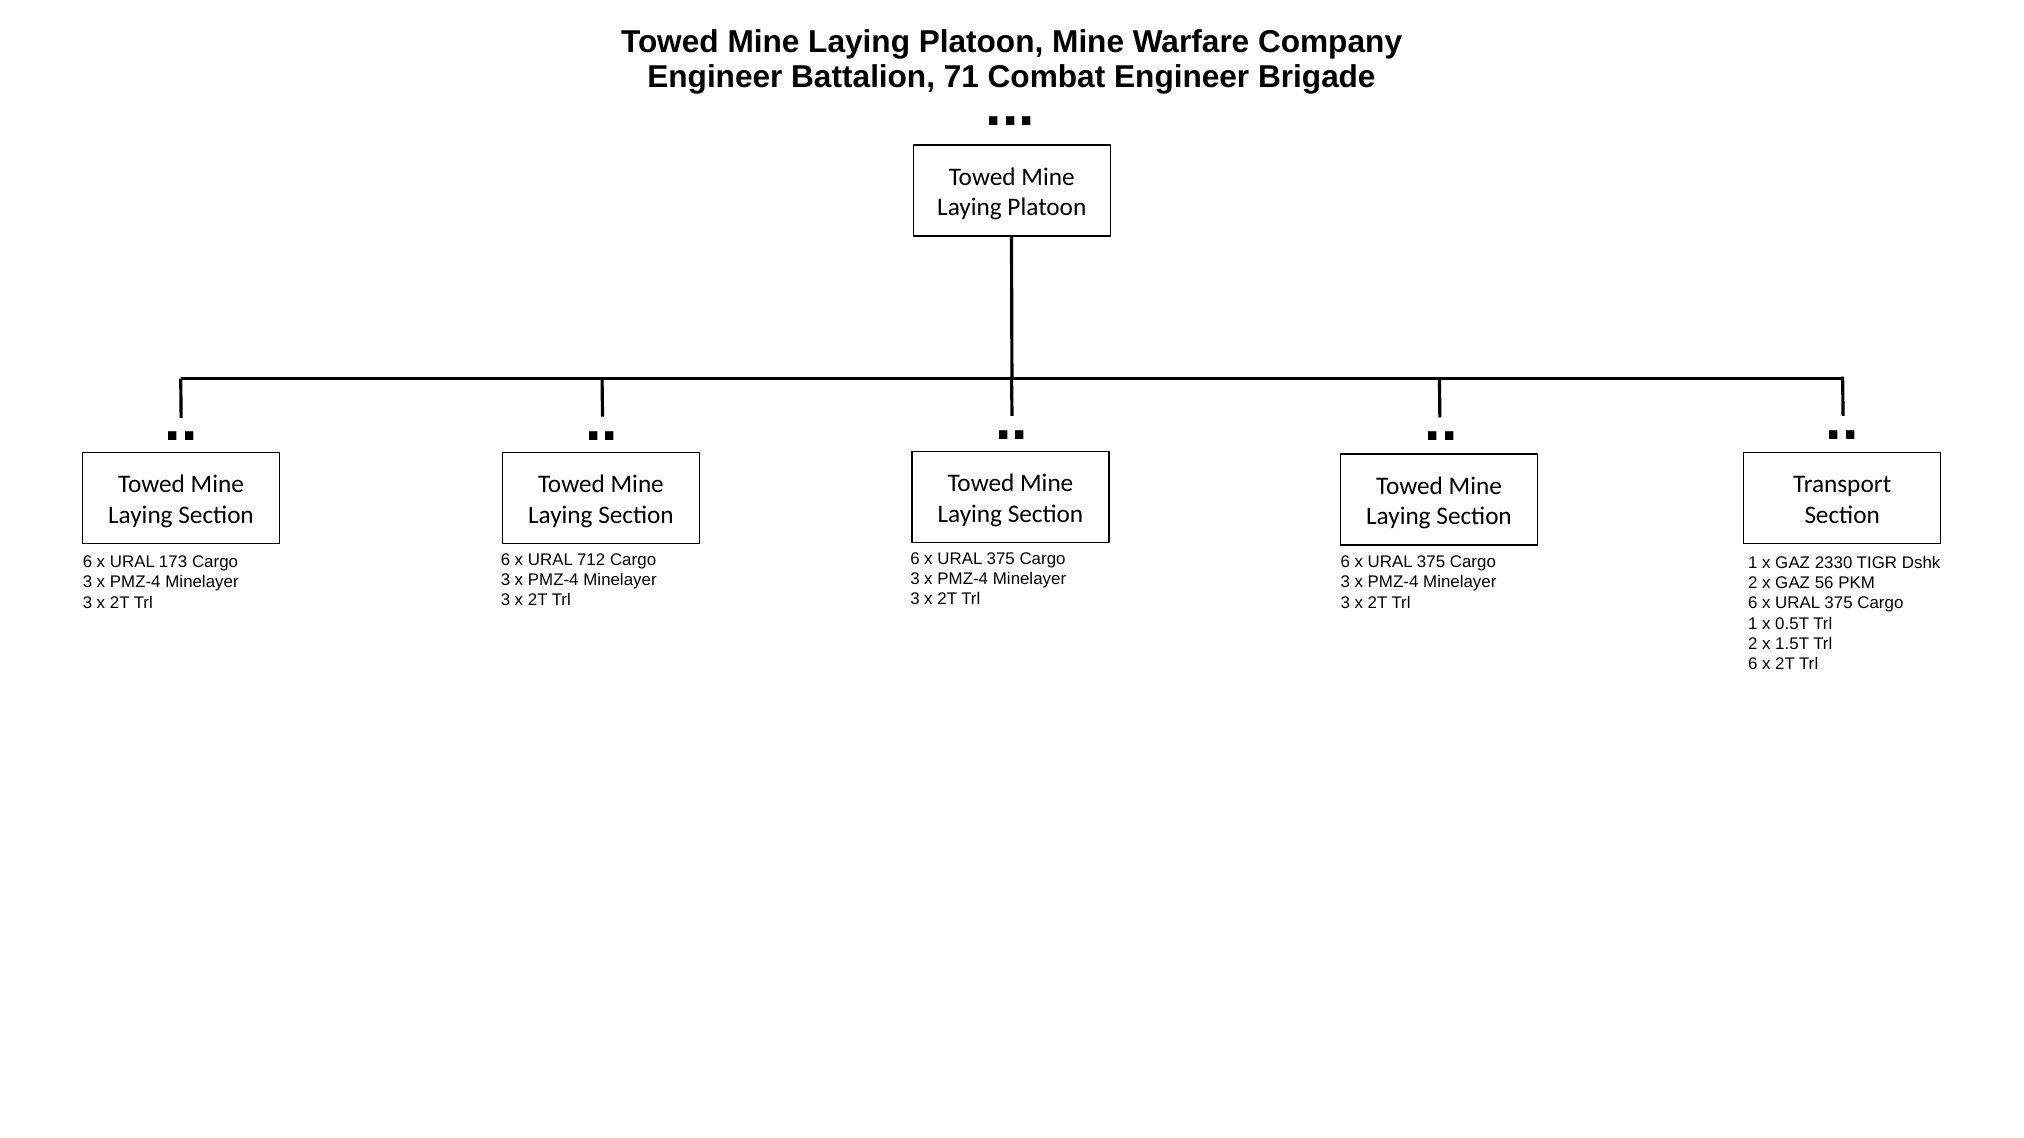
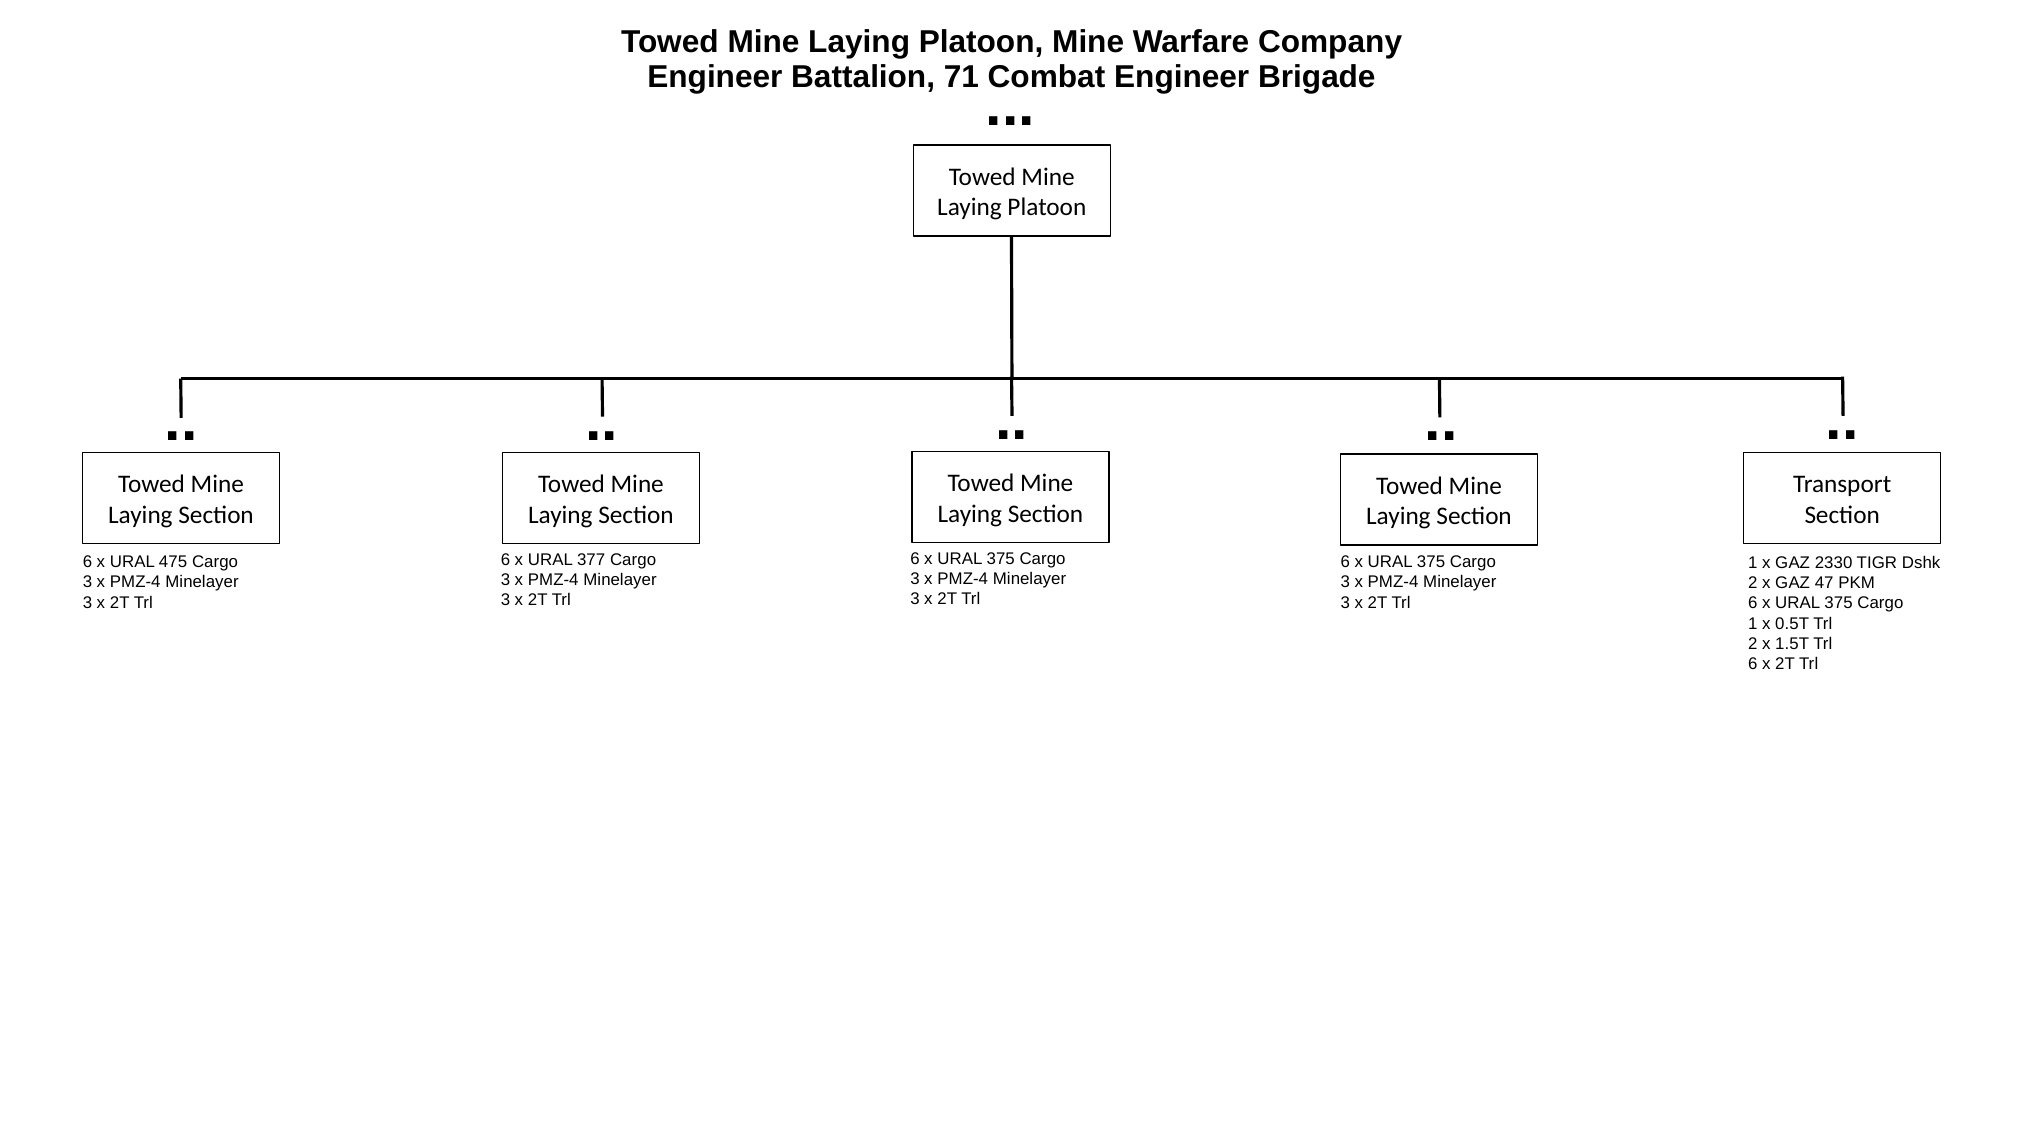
712: 712 -> 377 (591, 560)
173: 173 -> 475 (173, 562)
56: 56 -> 47 (1824, 583)
